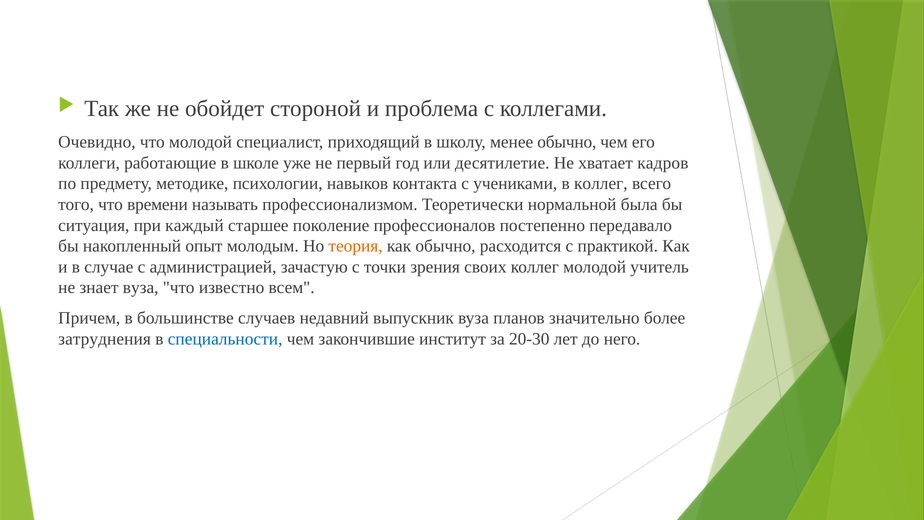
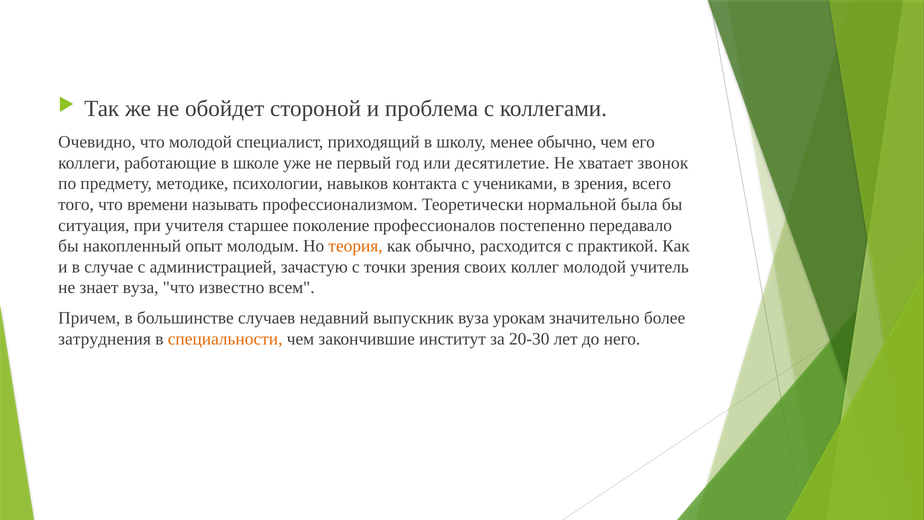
кадров: кадров -> звонок (663, 163)
в коллег: коллег -> зрения (601, 184)
каждый: каждый -> учителя (195, 225)
планов: планов -> урокам (519, 318)
специальности colour: blue -> orange (225, 339)
